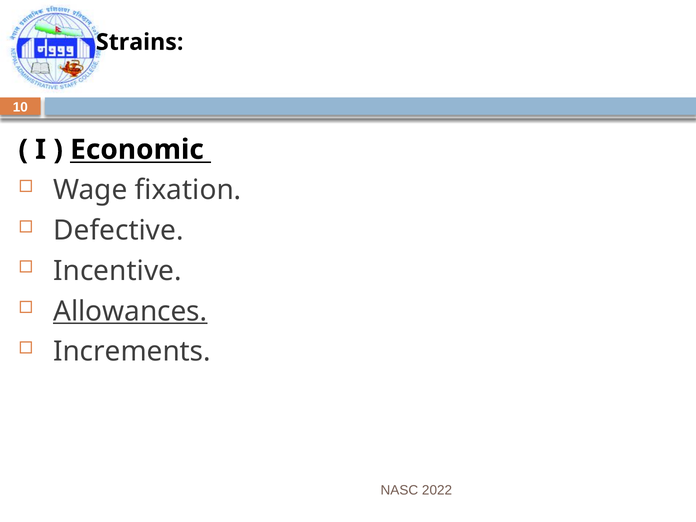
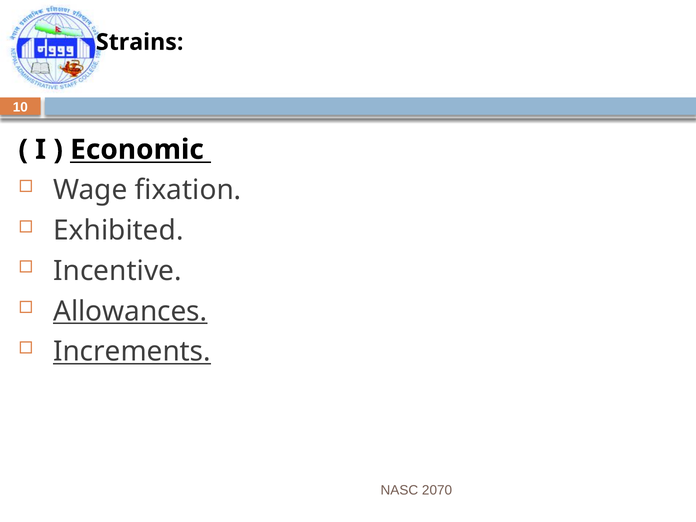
Defective: Defective -> Exhibited (118, 230)
Increments underline: none -> present (132, 352)
2022: 2022 -> 2070 (437, 490)
